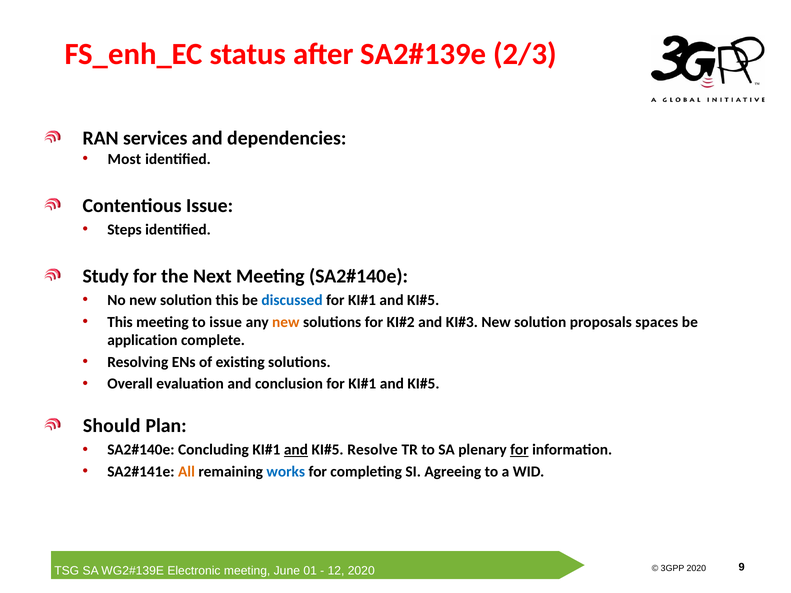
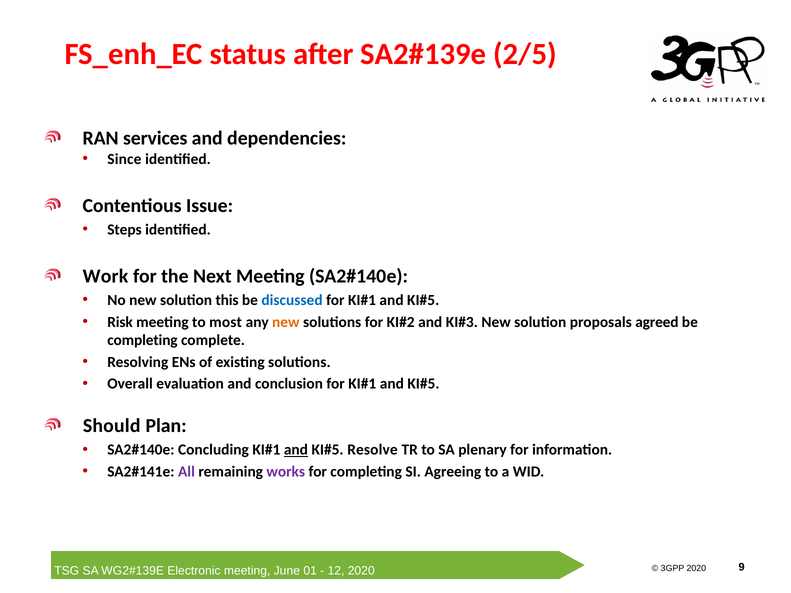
2/3: 2/3 -> 2/5 (525, 54)
Most: Most -> Since (124, 159)
Study: Study -> Work (105, 276)
This: This -> Risk (120, 322)
to issue: issue -> most (226, 322)
spaces: spaces -> agreed (657, 322)
application: application -> completing (142, 341)
for underline: present -> none (519, 450)
All colour: orange -> purple (186, 472)
works colour: blue -> purple (286, 472)
